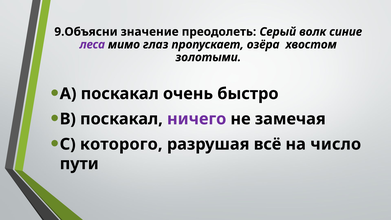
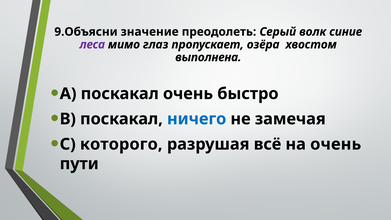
золотыми: золотыми -> выполнена (208, 57)
ничего colour: purple -> blue (197, 119)
на число: число -> очень (336, 144)
